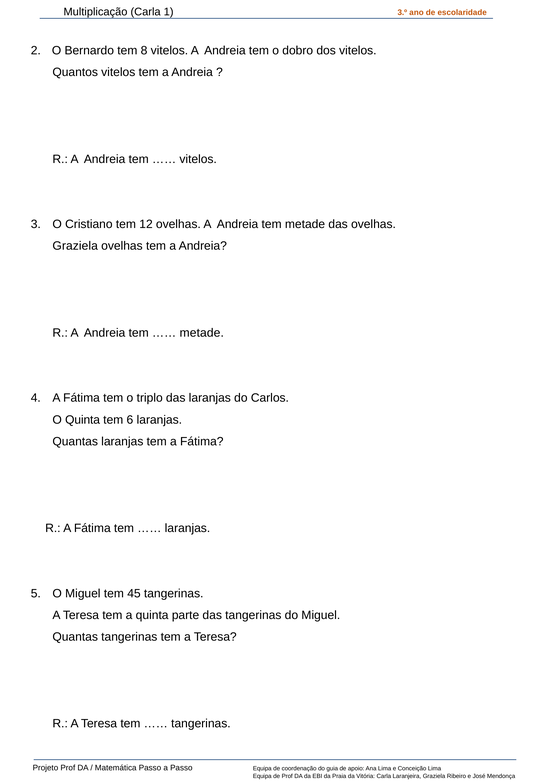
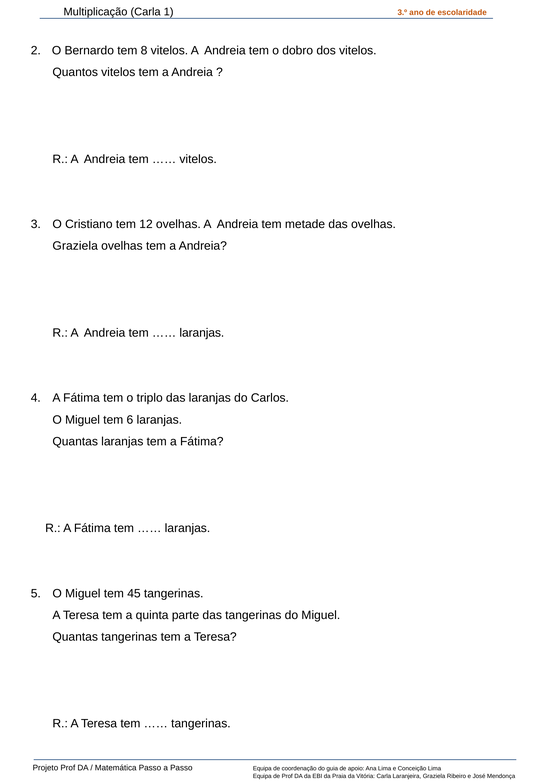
metade: metade -> laranjas (202, 332)
Quinta: Quinta -> Miguel (83, 419)
